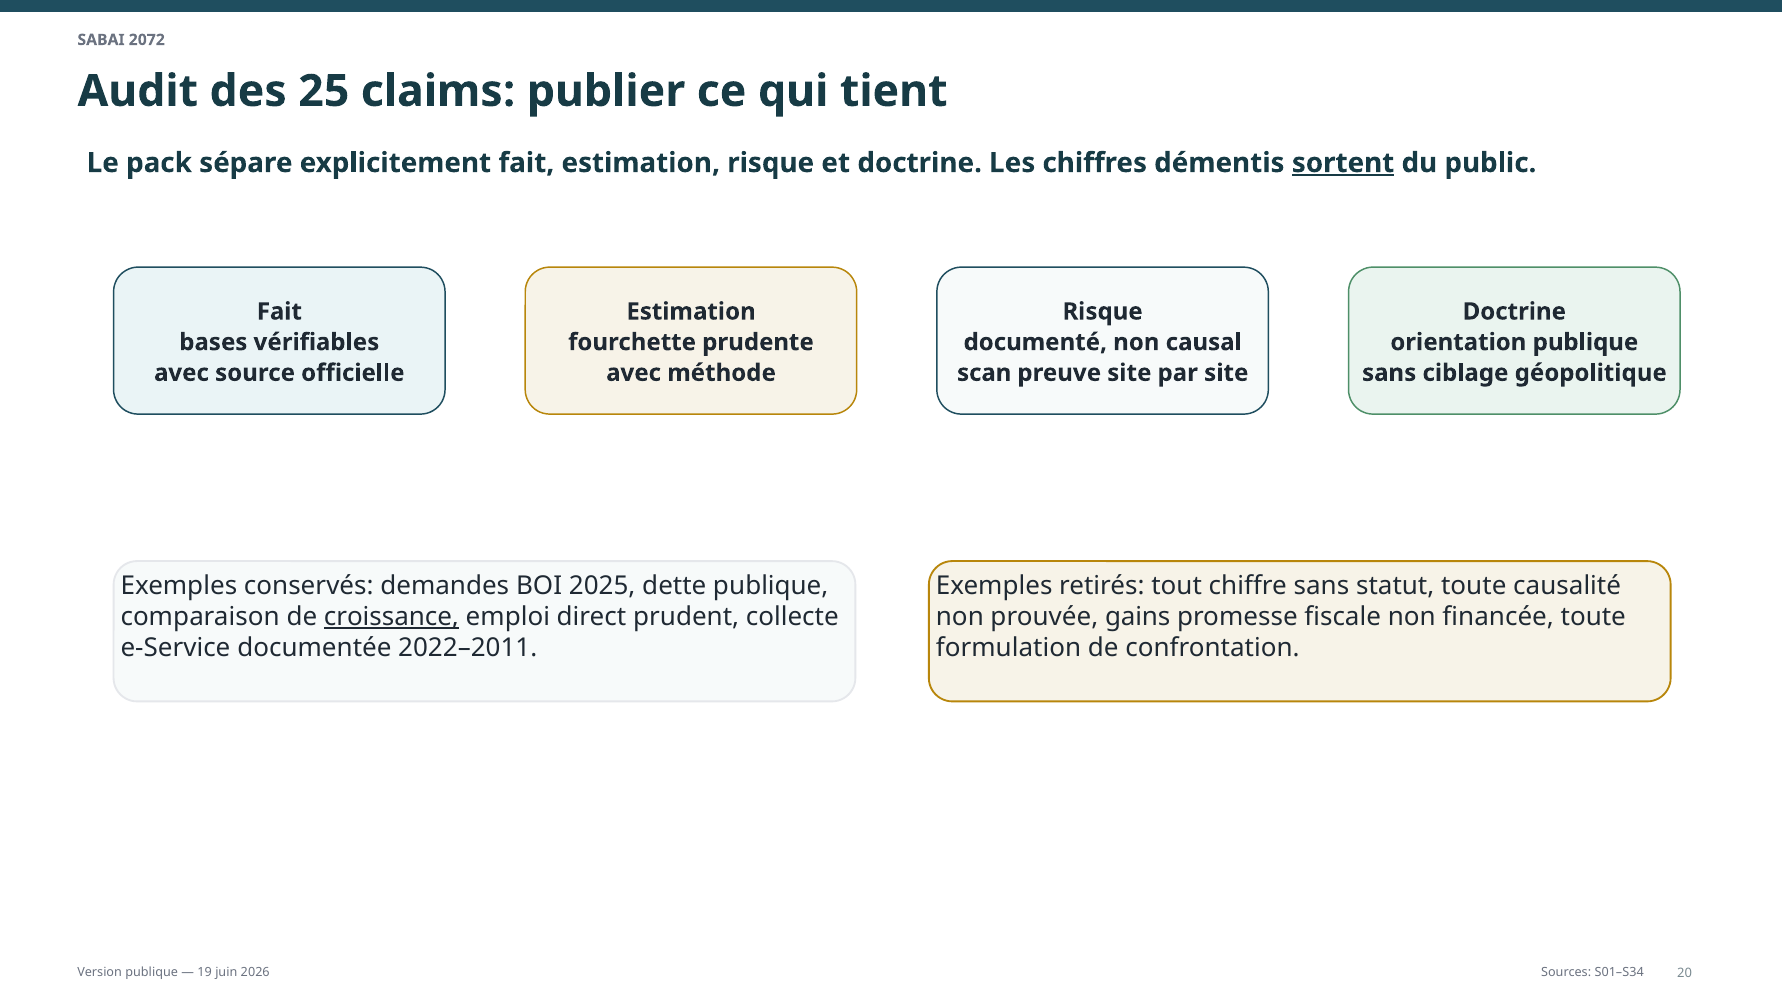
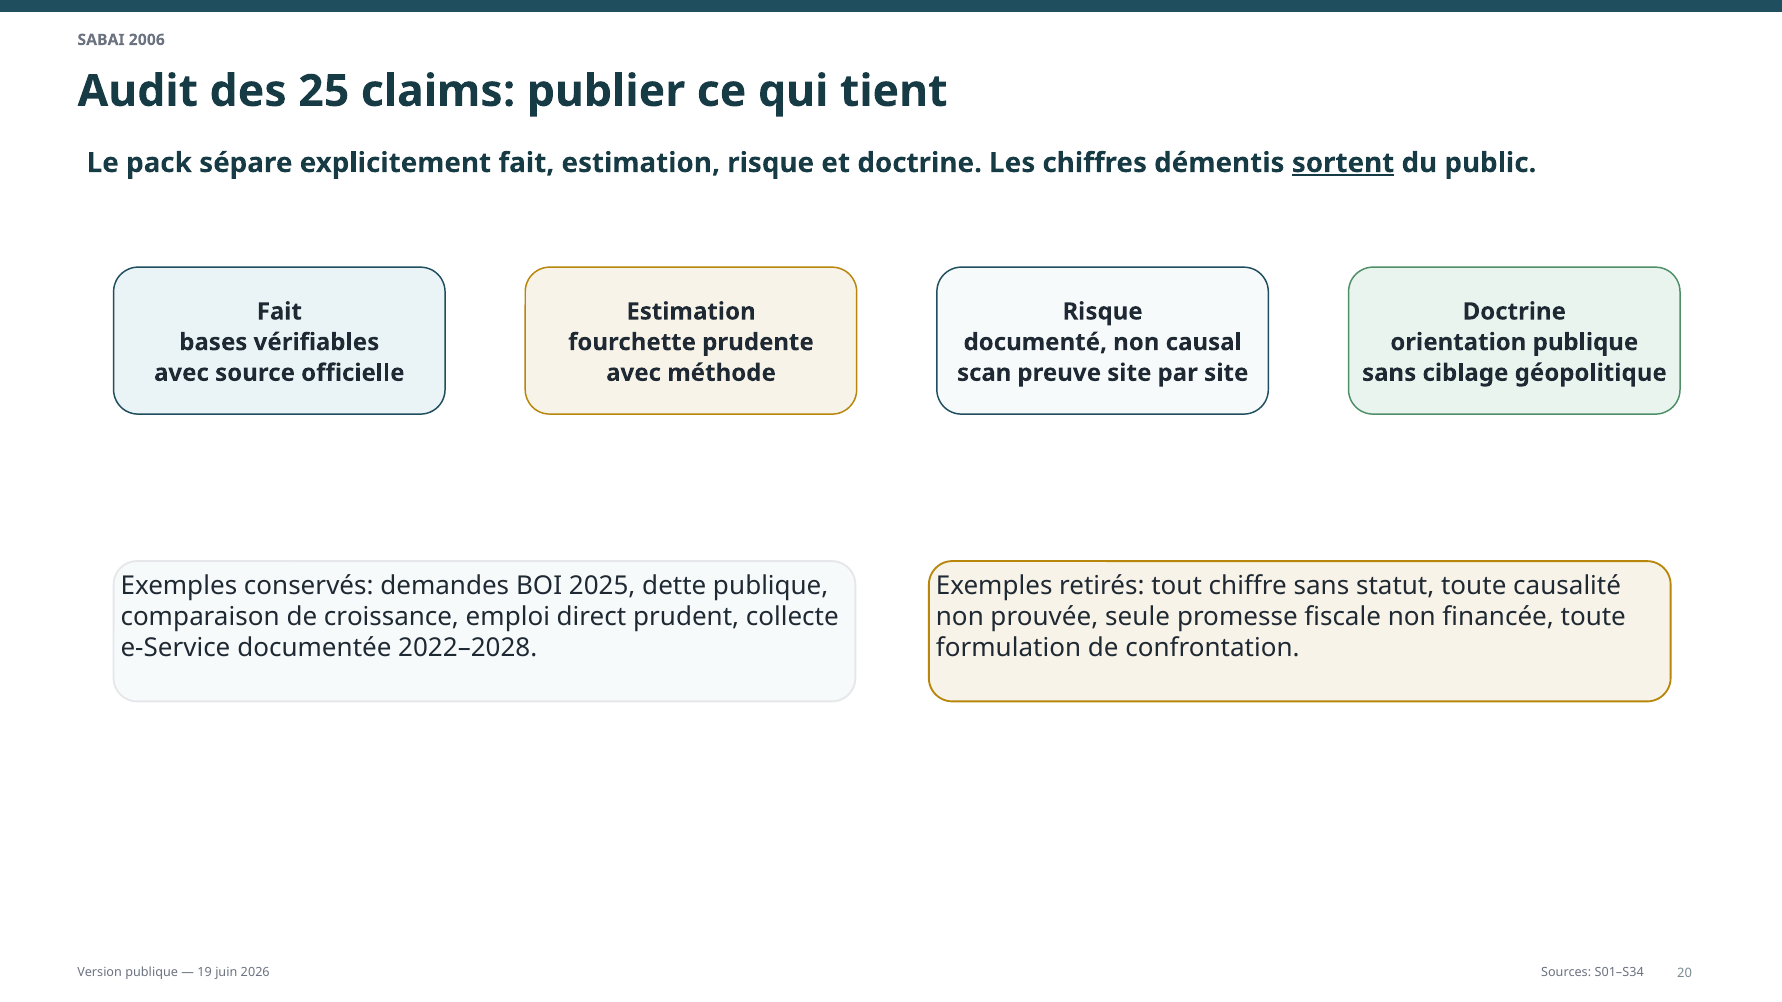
2072: 2072 -> 2006 (147, 40)
croissance underline: present -> none (391, 617)
gains: gains -> seule (1138, 617)
2022–2011: 2022–2011 -> 2022–2028 (468, 648)
